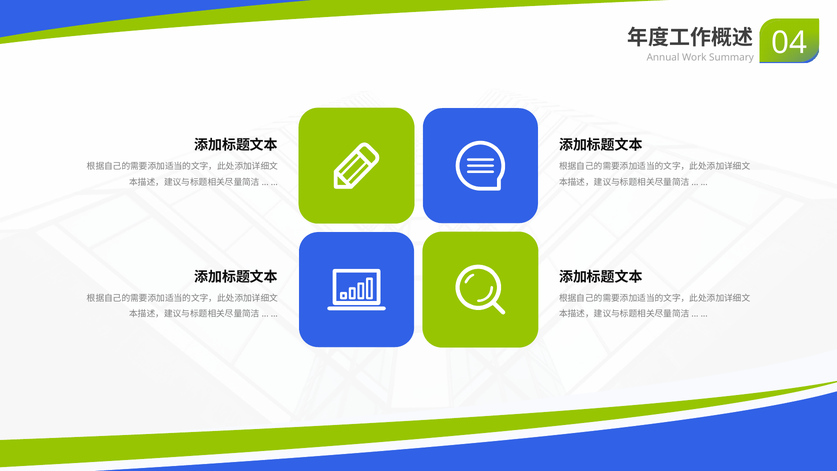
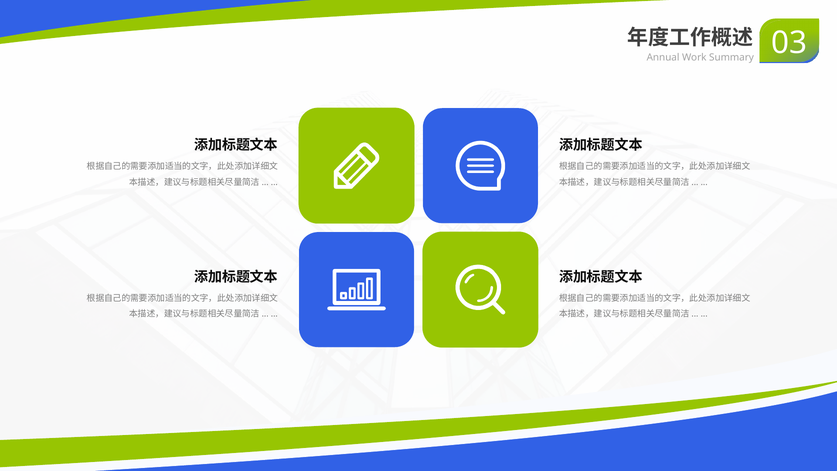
04: 04 -> 03 (789, 43)
